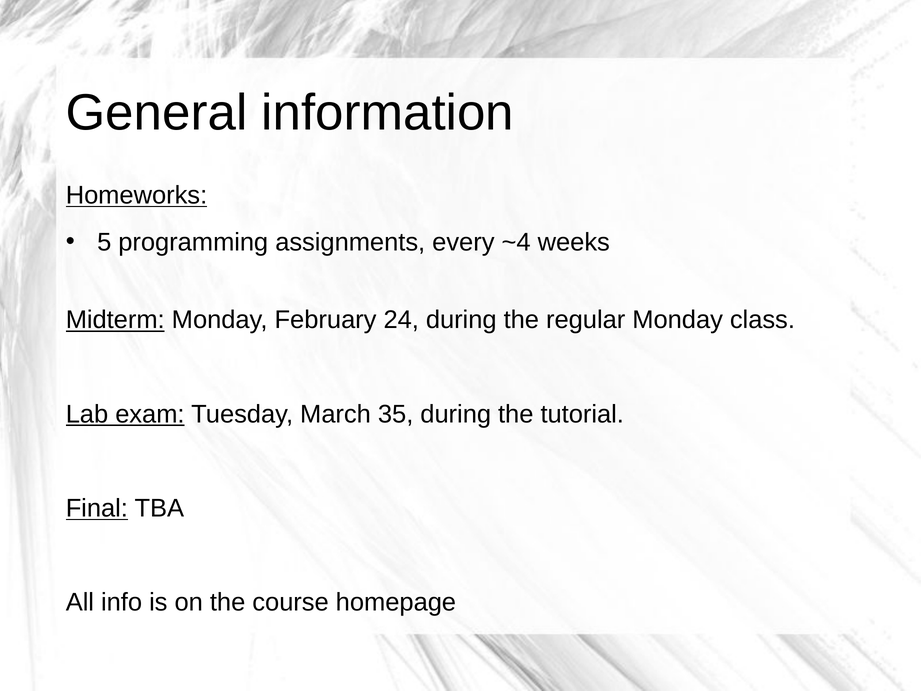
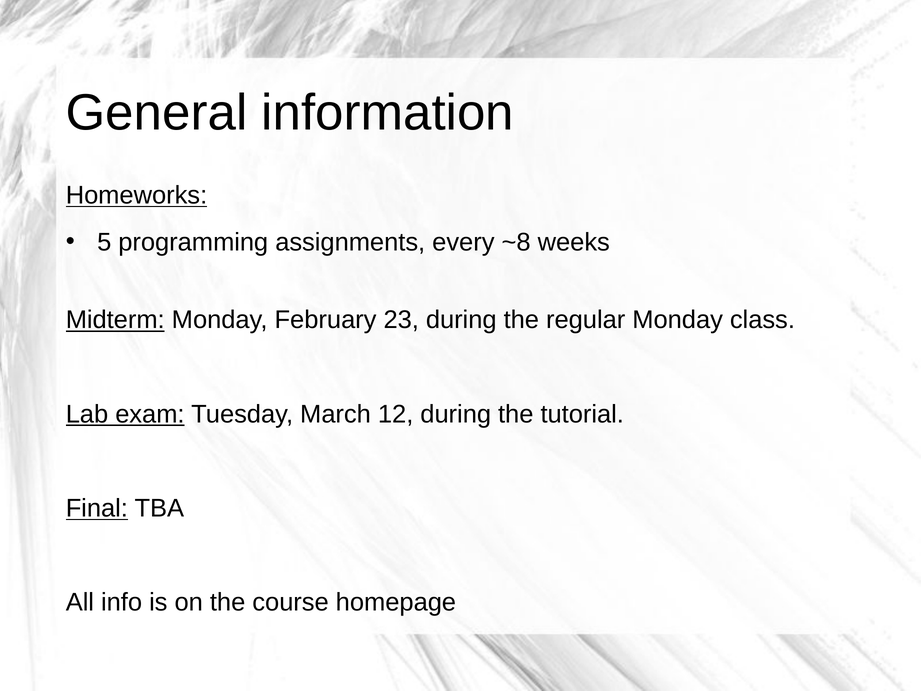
~4: ~4 -> ~8 (516, 242)
24: 24 -> 23 (401, 320)
35: 35 -> 12 (396, 414)
